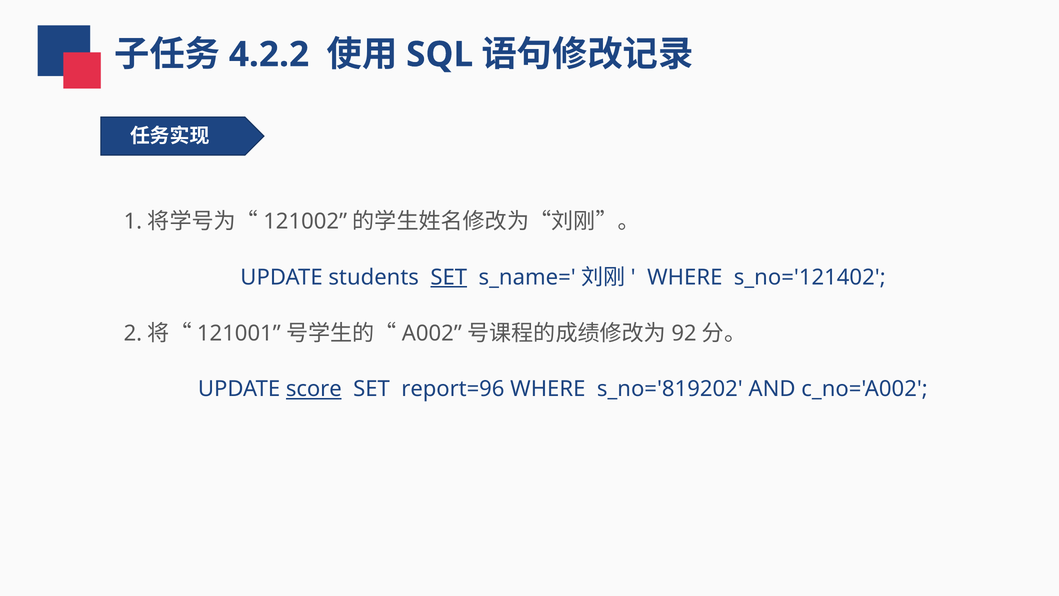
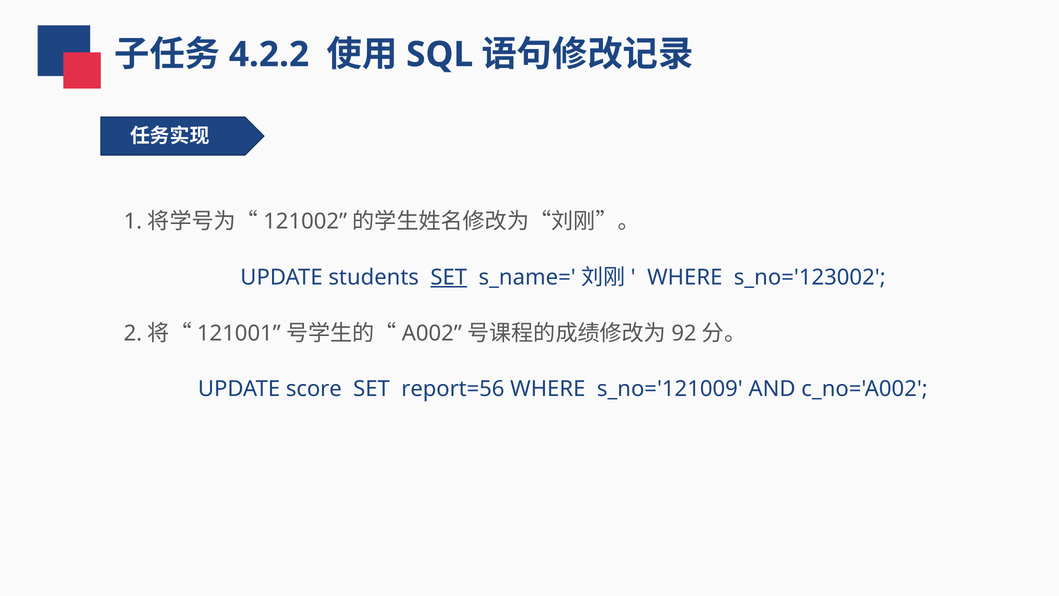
s_no='121402: s_no='121402 -> s_no='123002 (810, 277)
score underline: present -> none (314, 389)
report=96: report=96 -> report=56 (453, 389)
s_no='819202: s_no='819202 -> s_no='121009 (670, 389)
